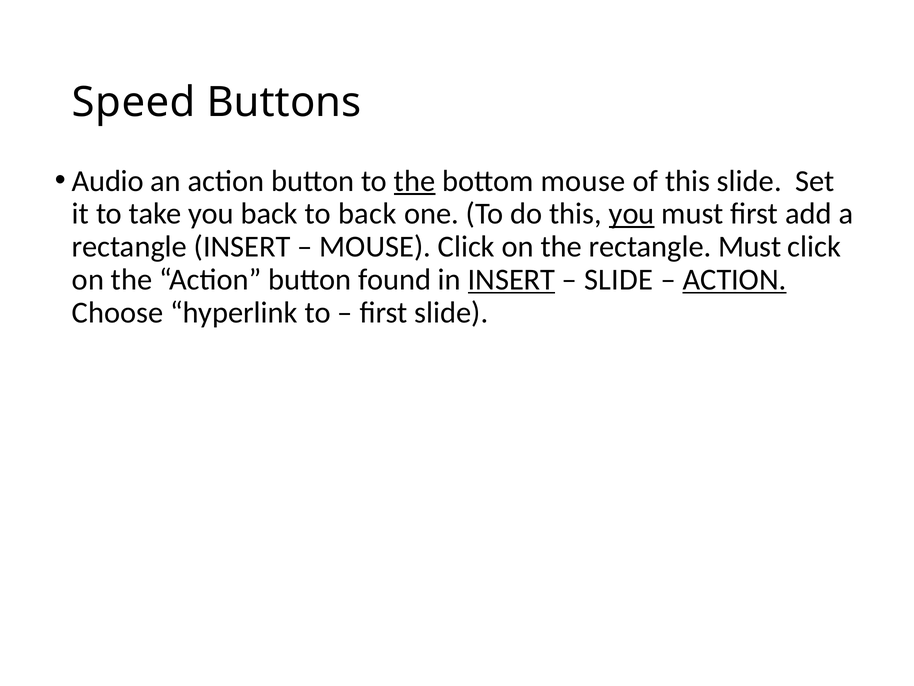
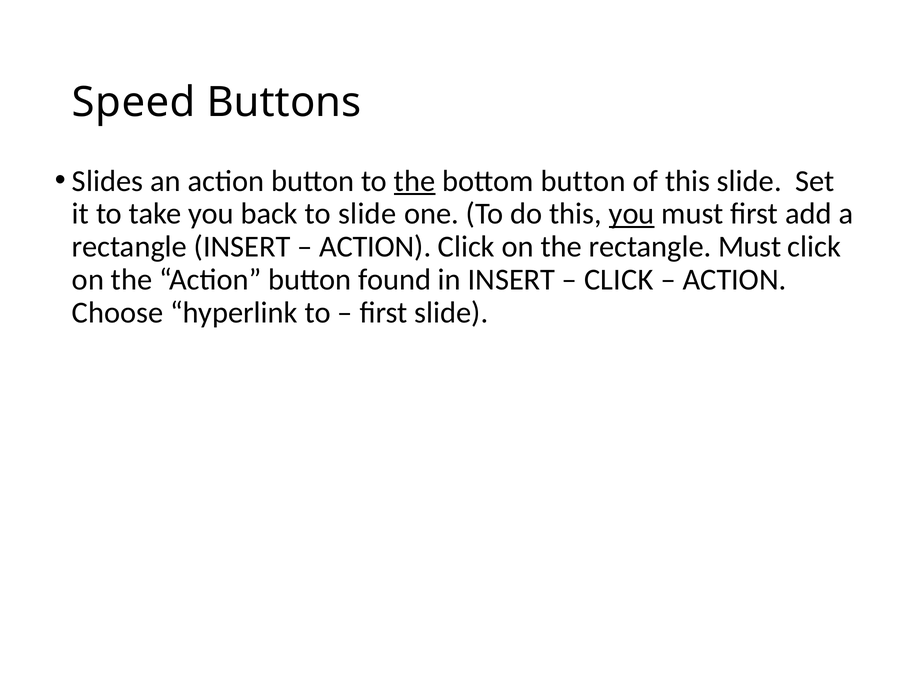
Audio: Audio -> Slides (108, 181)
bottom mouse: mouse -> button (583, 181)
to back: back -> slide (367, 214)
MOUSE: MOUSE -> ACTION (375, 247)
INSERT underline: present -> none (511, 279)
SLIDE: SLIDE -> CLICK (619, 279)
ACTION underline: present -> none (735, 279)
